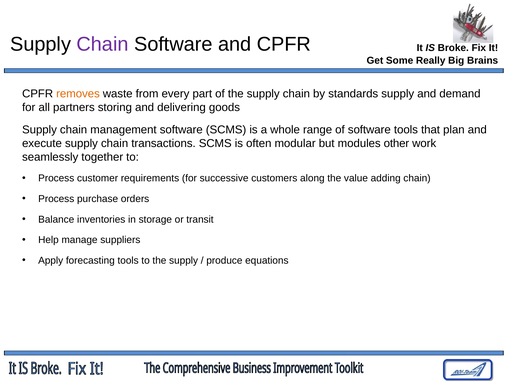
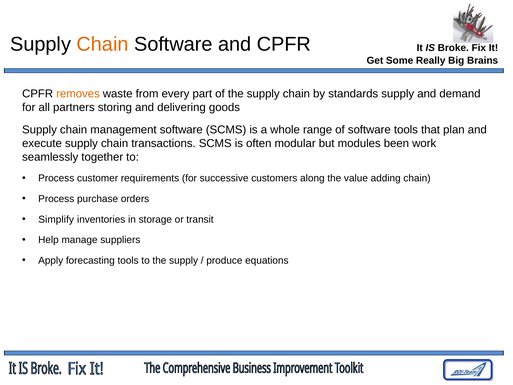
Chain colour: purple -> orange (103, 44)
other: other -> been (396, 143)
Balance: Balance -> Simplify (56, 219)
